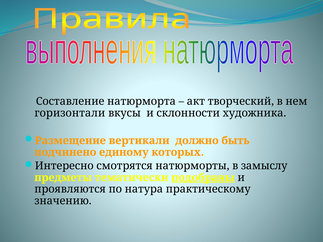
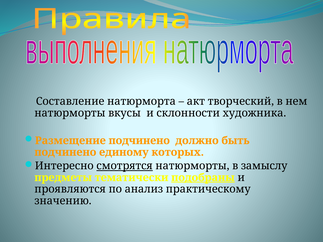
горизонтали: горизонтали -> натюрморты (70, 113)
Размещение вертикали: вертикали -> подчинено (139, 141)
смотрятся underline: none -> present (125, 166)
натура: натура -> анализ (144, 189)
